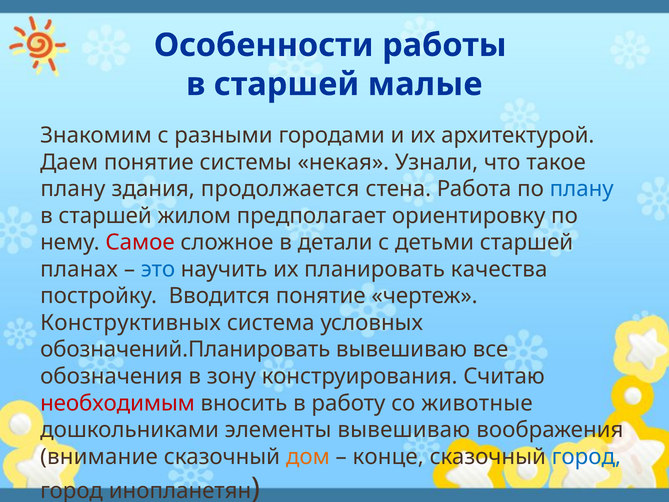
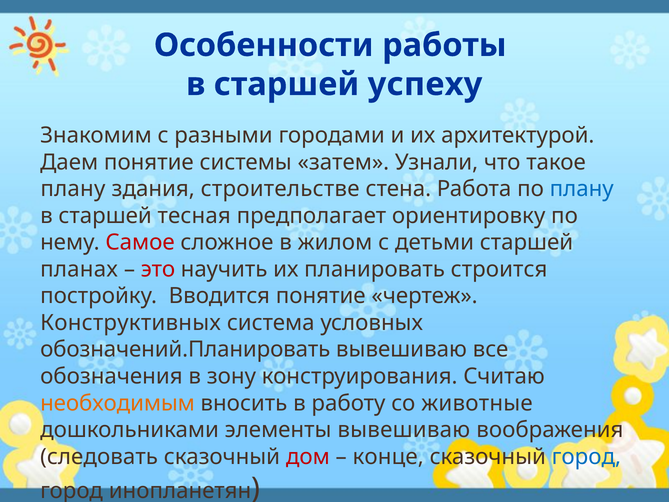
малые: малые -> успеху (425, 84)
некая: некая -> затем (343, 162)
продолжается: продолжается -> строительстве (280, 189)
жилом: жилом -> тесная (194, 216)
детали: детали -> жилом (335, 242)
это colour: blue -> red (158, 269)
качества: качества -> строится (499, 269)
необходимым colour: red -> orange (118, 403)
внимание: внимание -> следовать (99, 456)
дом colour: orange -> red (308, 456)
